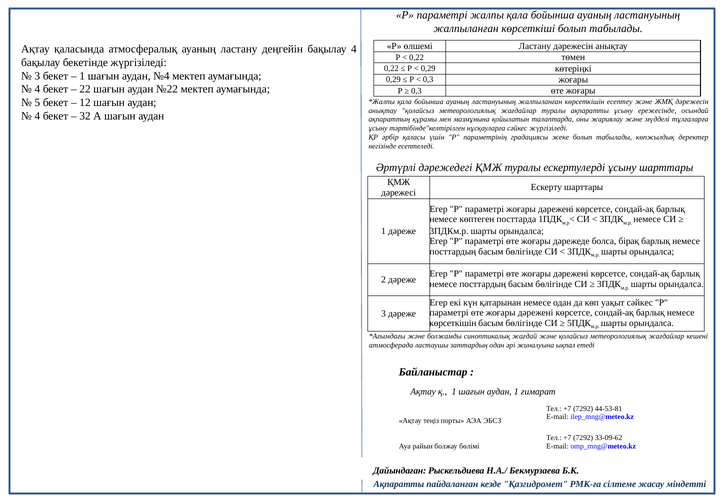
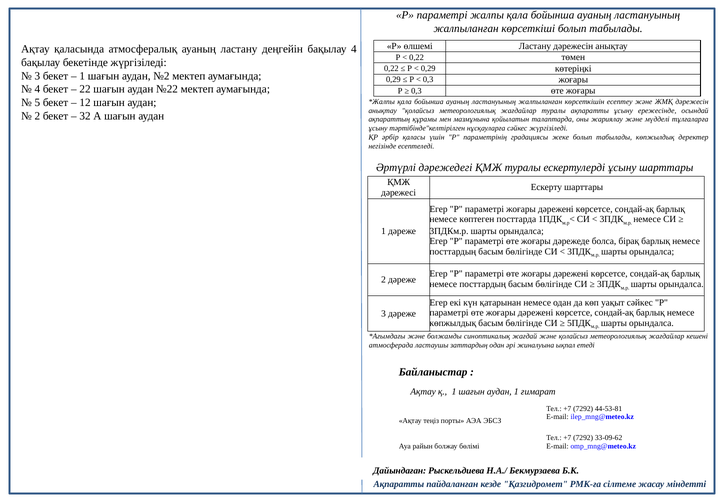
№4: №4 -> №2 (161, 76)
4: 4 -> 2 (37, 116)
көрсеткішін: көрсеткішін -> көпжылдық (453, 323)
